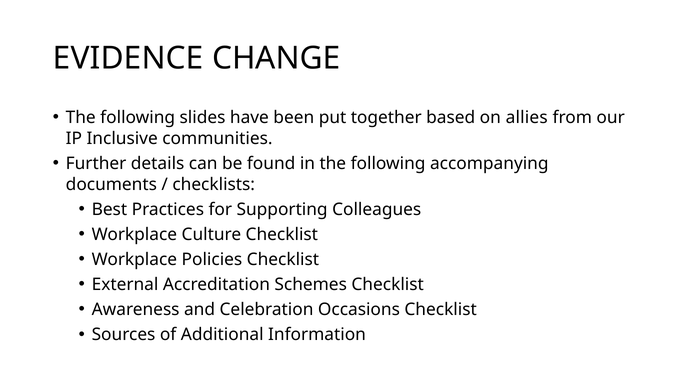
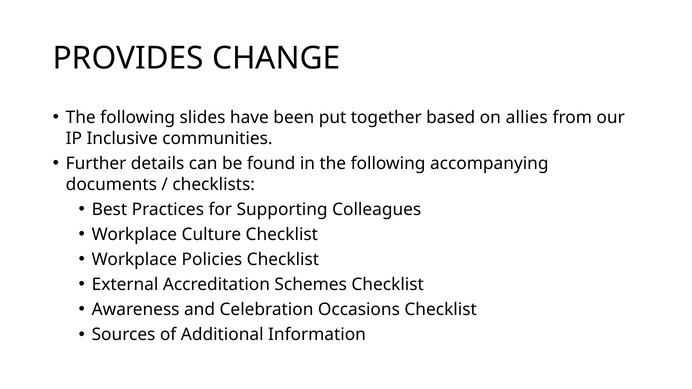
EVIDENCE: EVIDENCE -> PROVIDES (128, 58)
